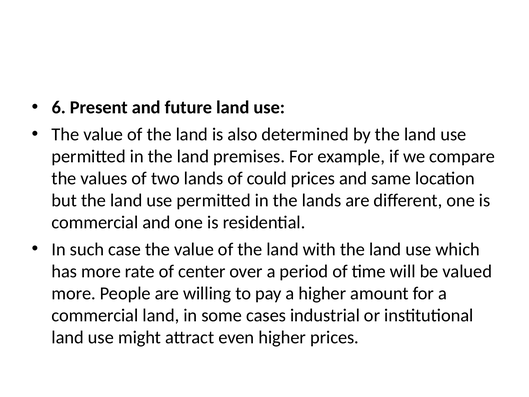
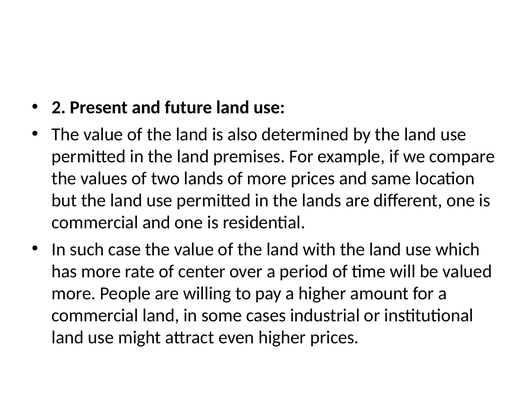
6: 6 -> 2 (59, 108)
of could: could -> more (267, 178)
